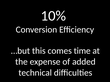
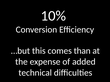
time: time -> than (82, 51)
